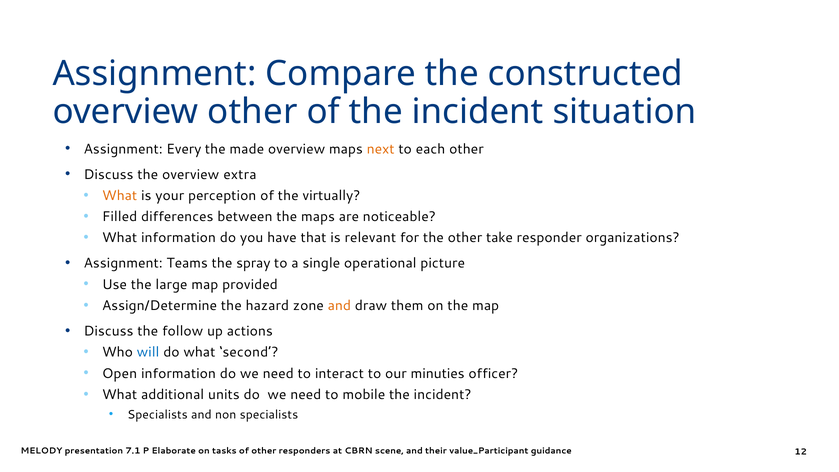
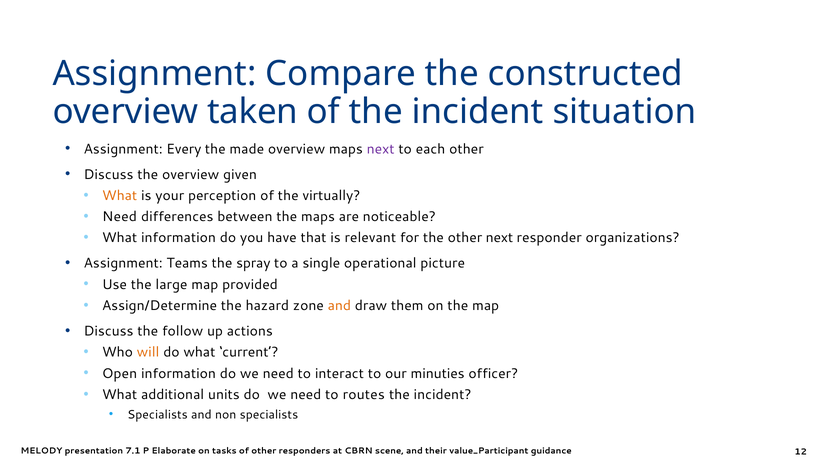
overview other: other -> taken (253, 112)
next colour: orange -> purple (381, 149)
extra: extra -> given (240, 174)
Filled: Filled -> Need (119, 217)
other take: take -> next (499, 238)
will colour: blue -> orange (148, 352)
second: second -> current (249, 352)
mobile: mobile -> routes (364, 394)
